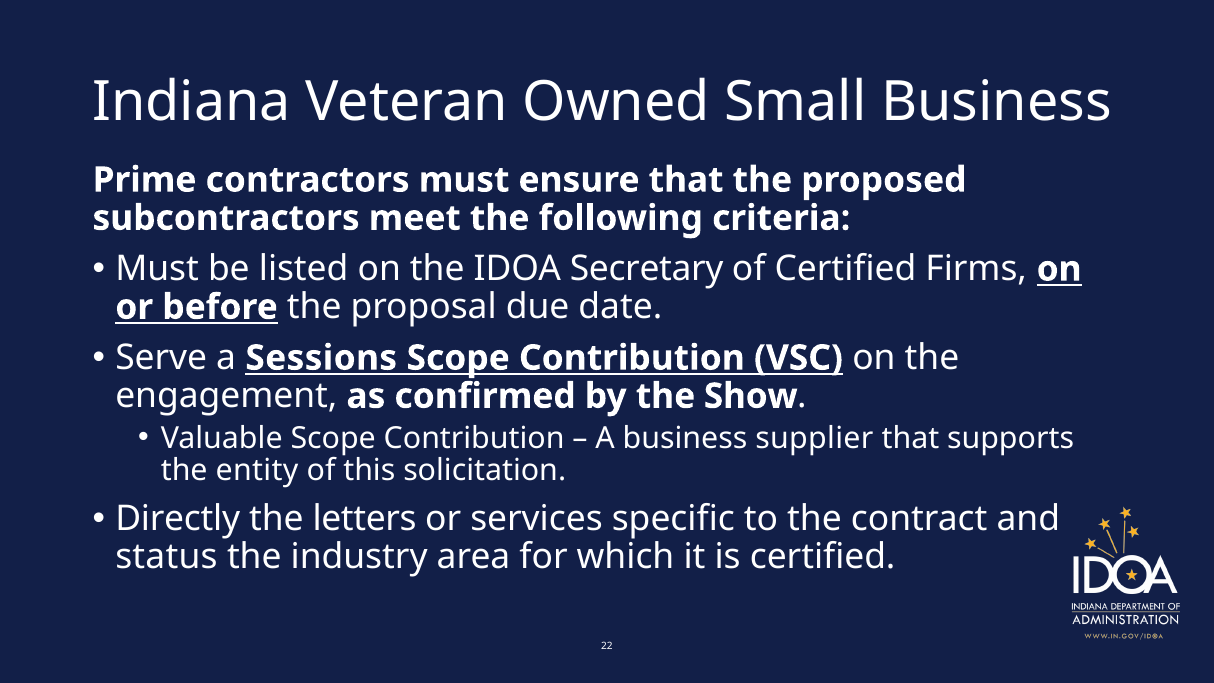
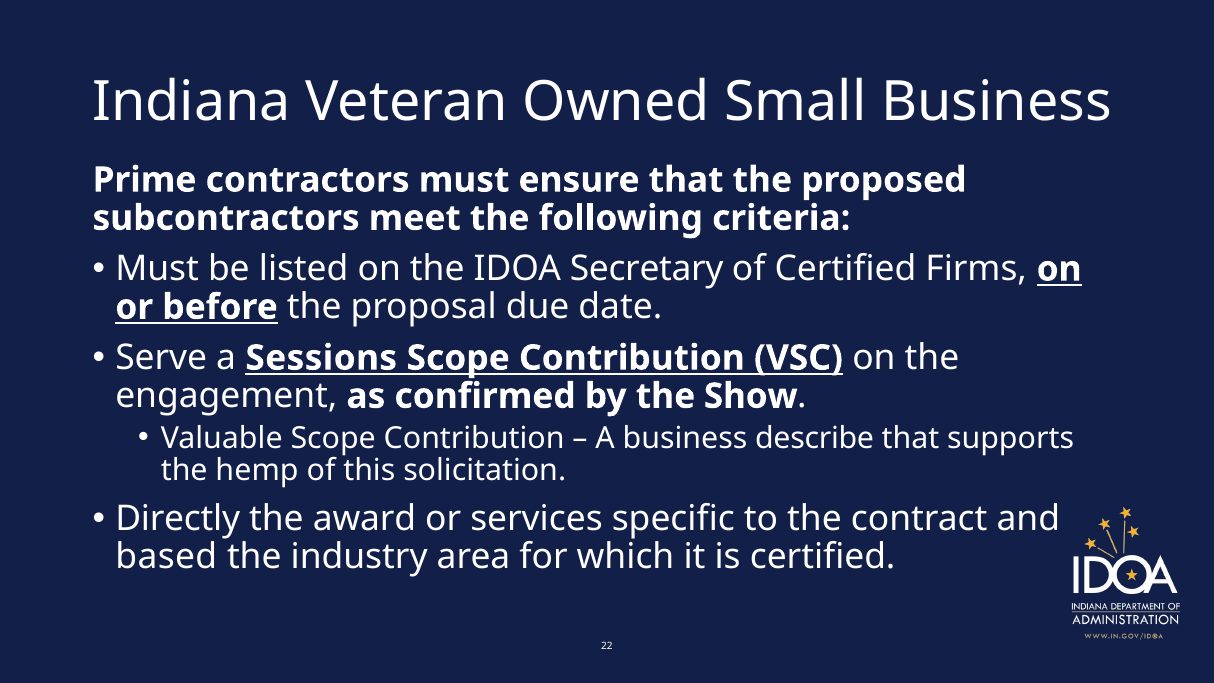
supplier: supplier -> describe (815, 438)
entity: entity -> hemp (257, 471)
letters: letters -> award (365, 519)
status: status -> based (166, 557)
